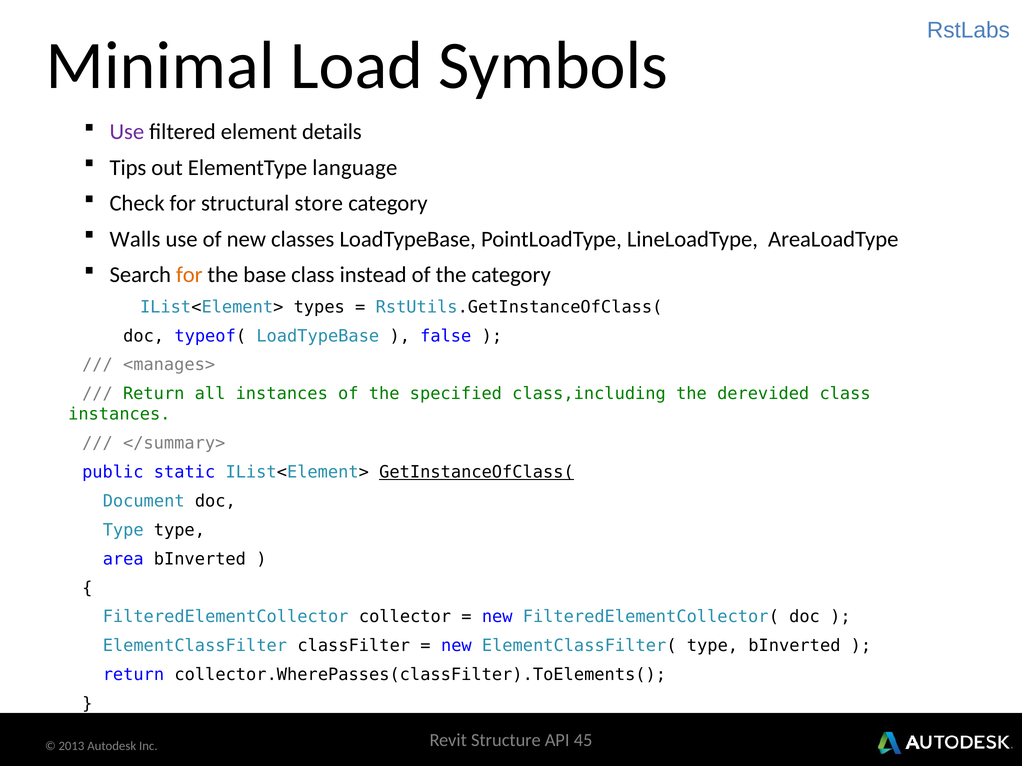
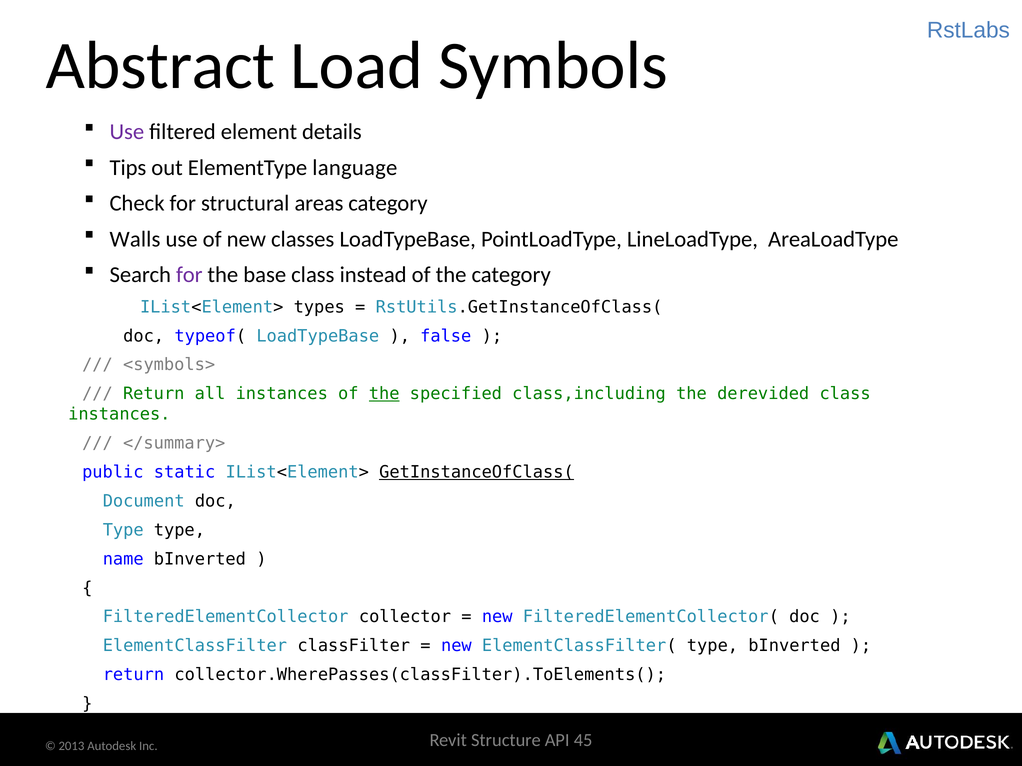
Minimal: Minimal -> Abstract (161, 66)
store: store -> areas (319, 204)
for colour: orange -> purple (189, 275)
<manages>: <manages> -> <symbols> (169, 365)
the underline: none -> present (384, 394)
area: area -> name (123, 559)
